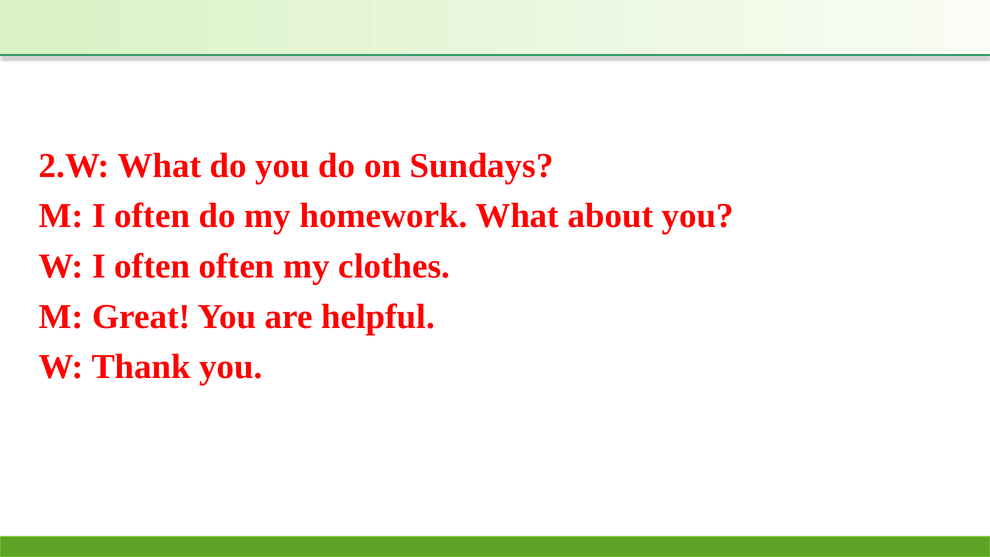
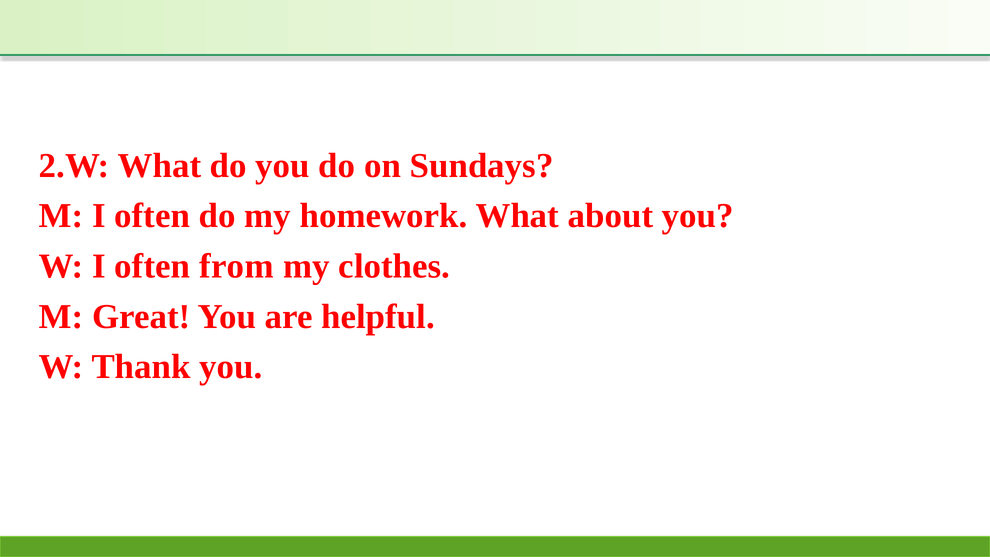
often often: often -> from (236, 266)
